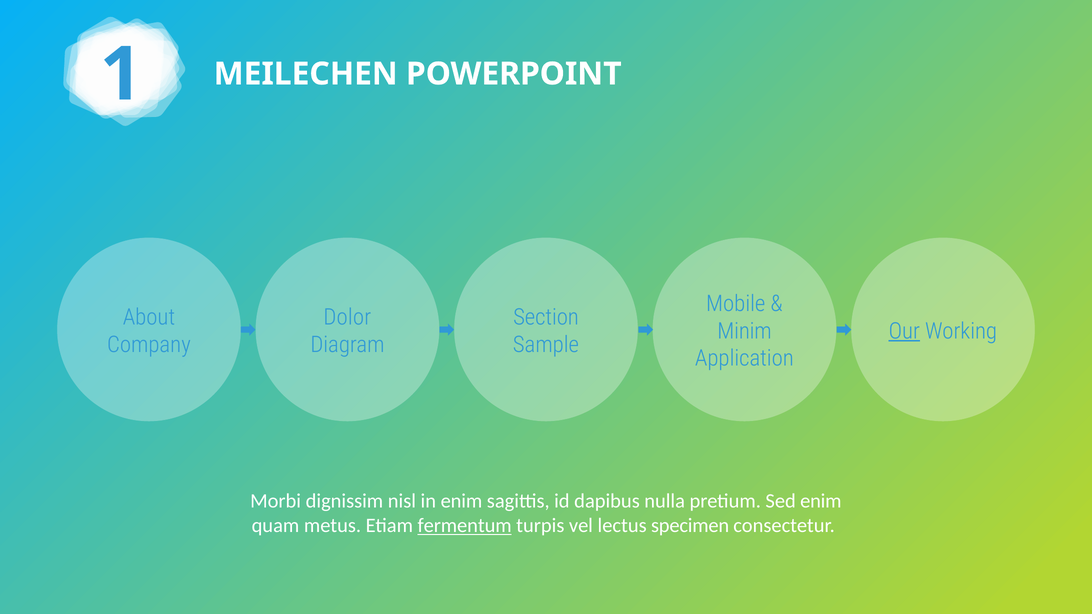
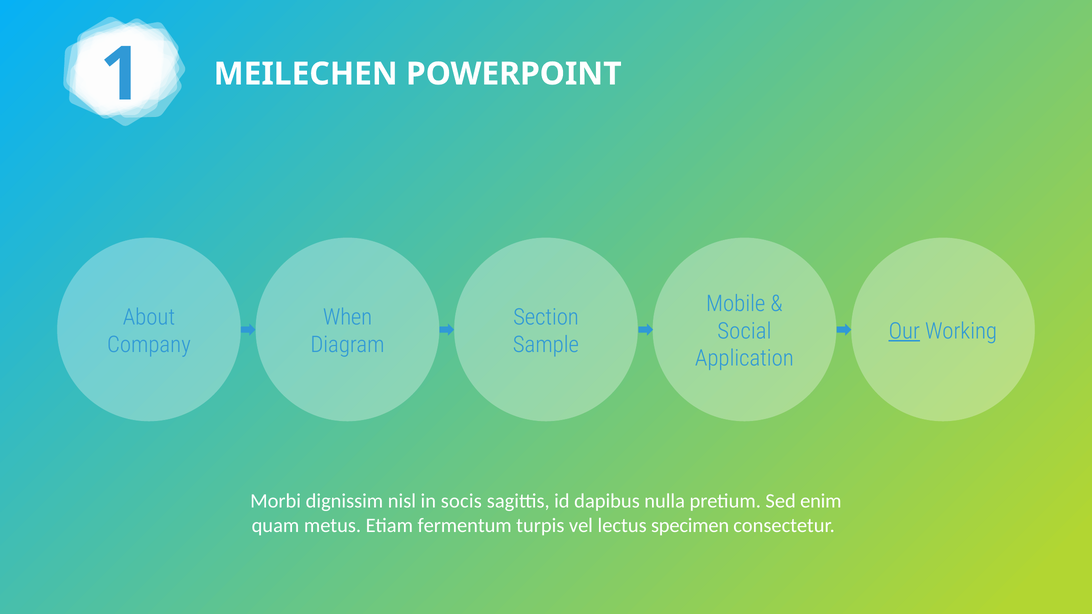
Dolor: Dolor -> When (348, 318)
Minim: Minim -> Social (744, 331)
in enim: enim -> socis (461, 501)
fermentum underline: present -> none (465, 526)
